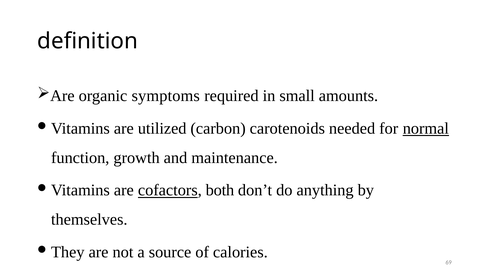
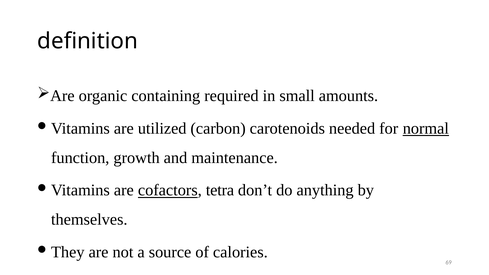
symptoms: symptoms -> containing (166, 96)
both: both -> tetra (220, 190)
